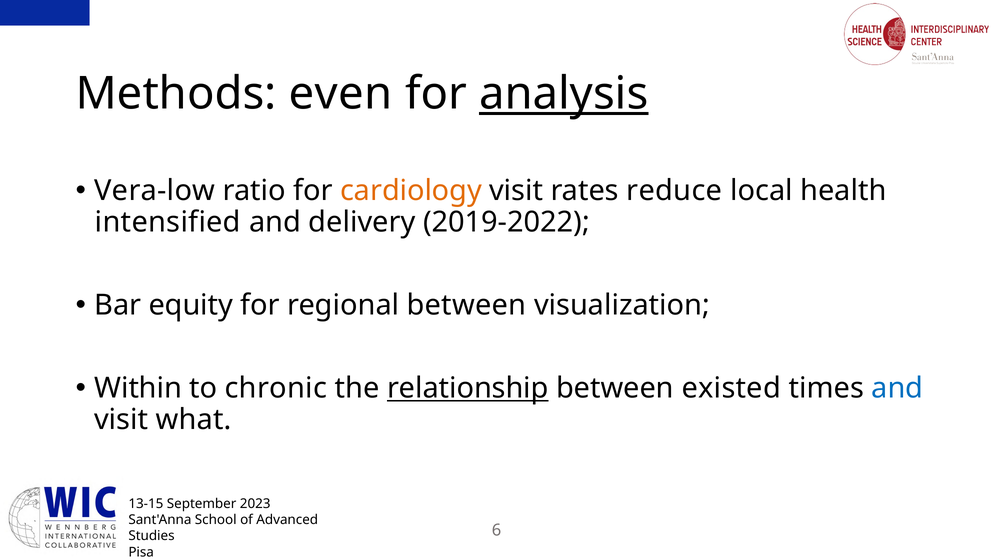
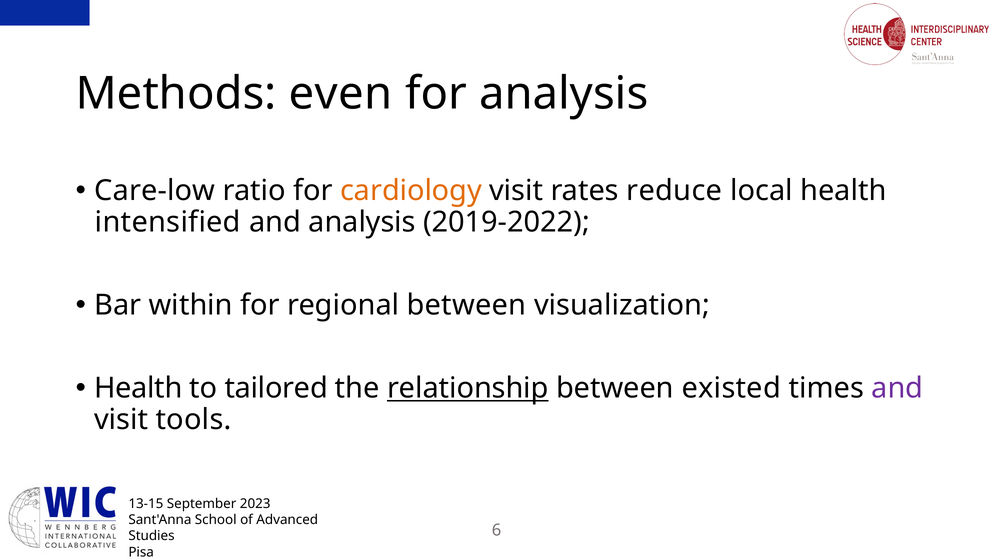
analysis underline: present -> none (564, 94)
Vera-low: Vera-low -> Care-low (155, 191)
and delivery: delivery -> analysis (362, 222)
equity: equity -> within (191, 305)
Within: Within -> Health (138, 388)
chronic: chronic -> tailored (276, 388)
and colour: blue -> purple (897, 388)
what: what -> tools (193, 419)
